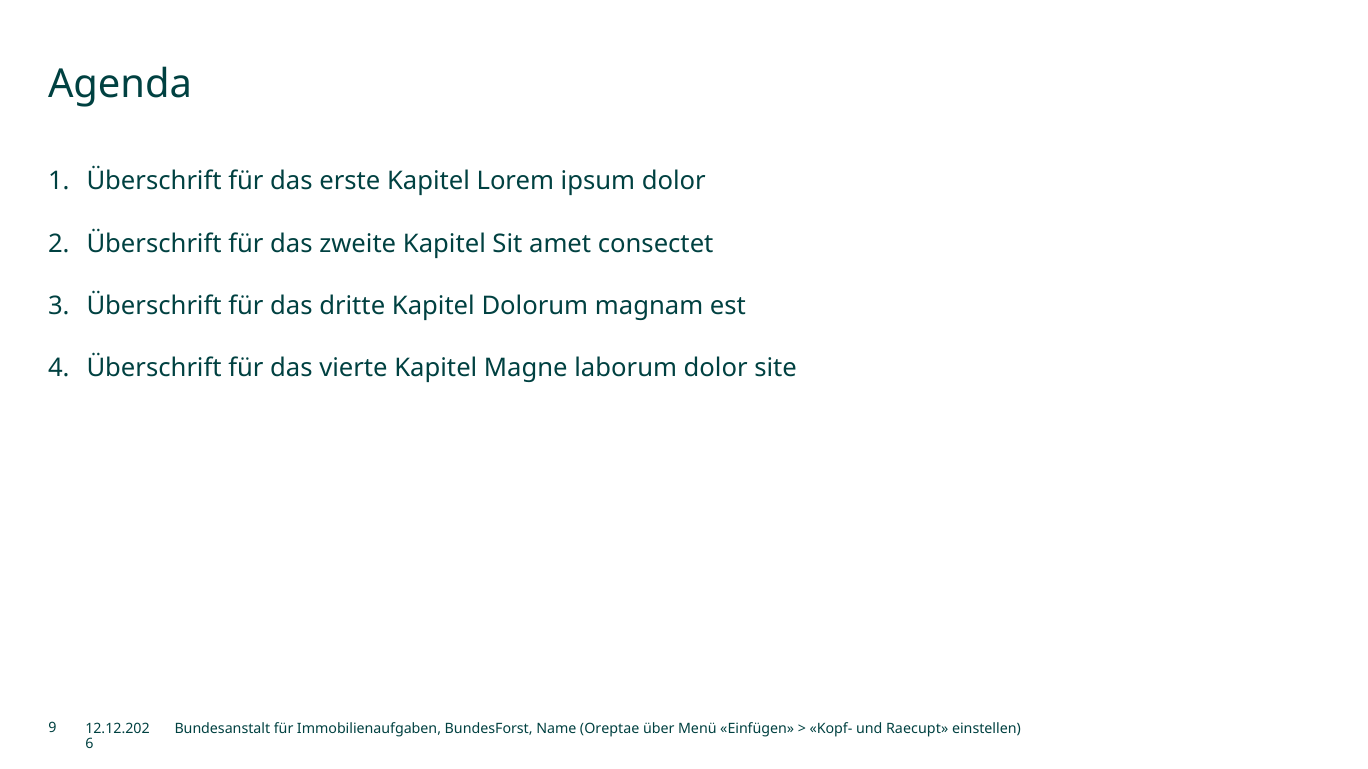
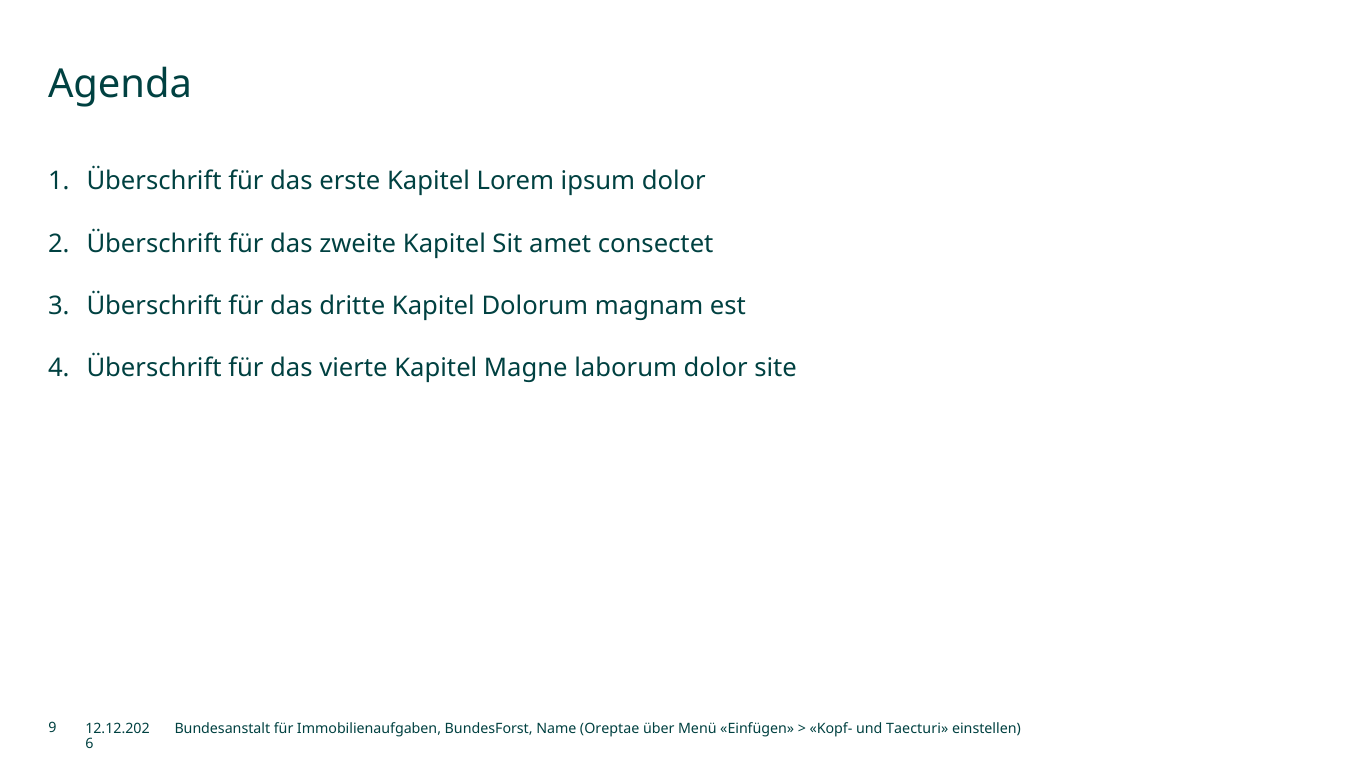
Raecupt: Raecupt -> Taecturi (917, 730)
